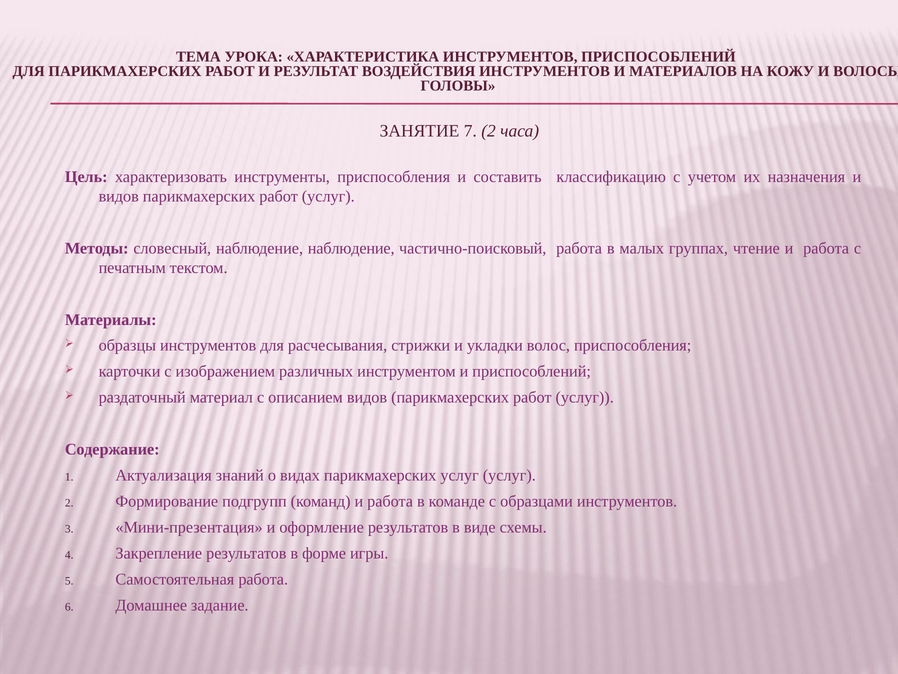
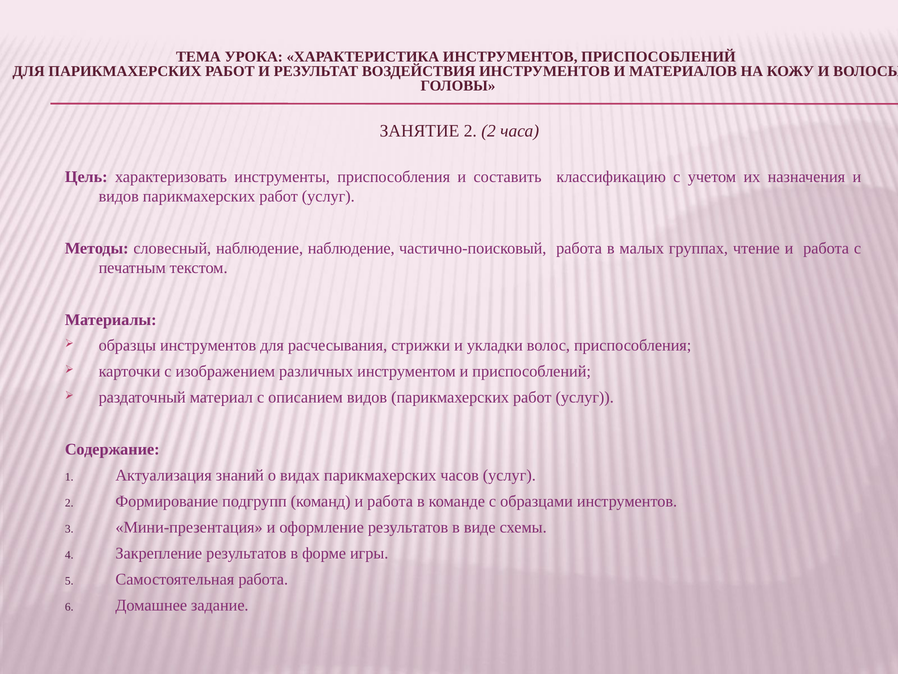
ЗАНЯТИЕ 7: 7 -> 2 (470, 131)
парикмахерских услуг: услуг -> часов (460, 475)
